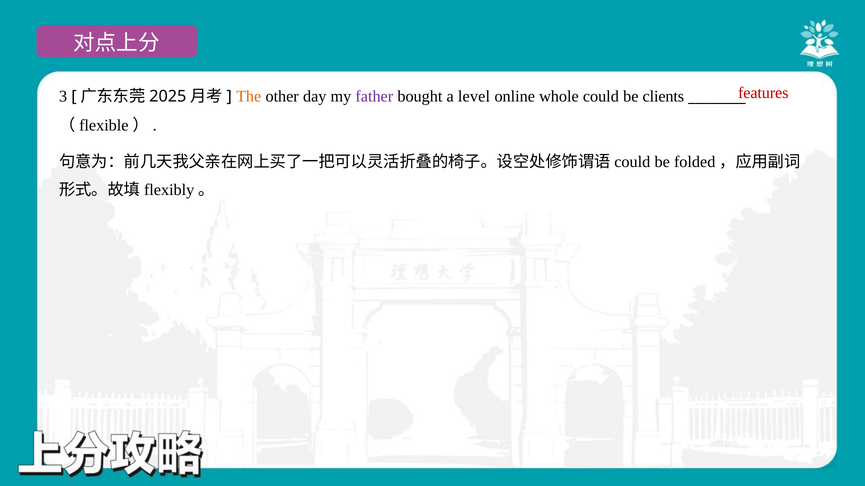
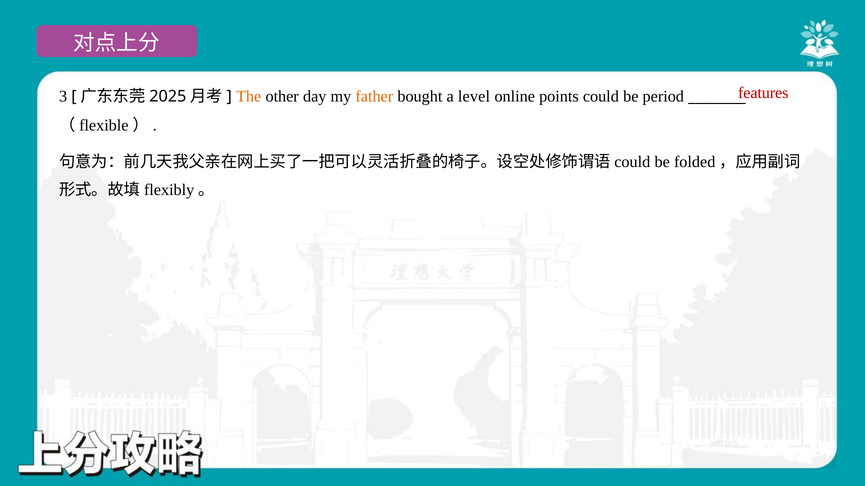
father colour: purple -> orange (374, 97)
whole: whole -> points (559, 97)
clients: clients -> period (663, 97)
